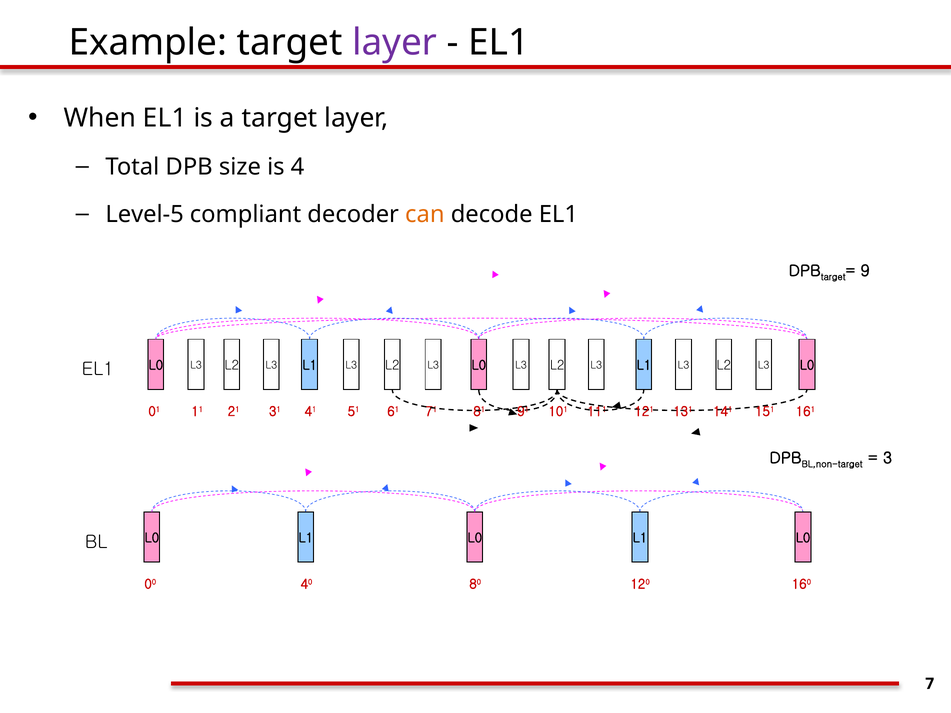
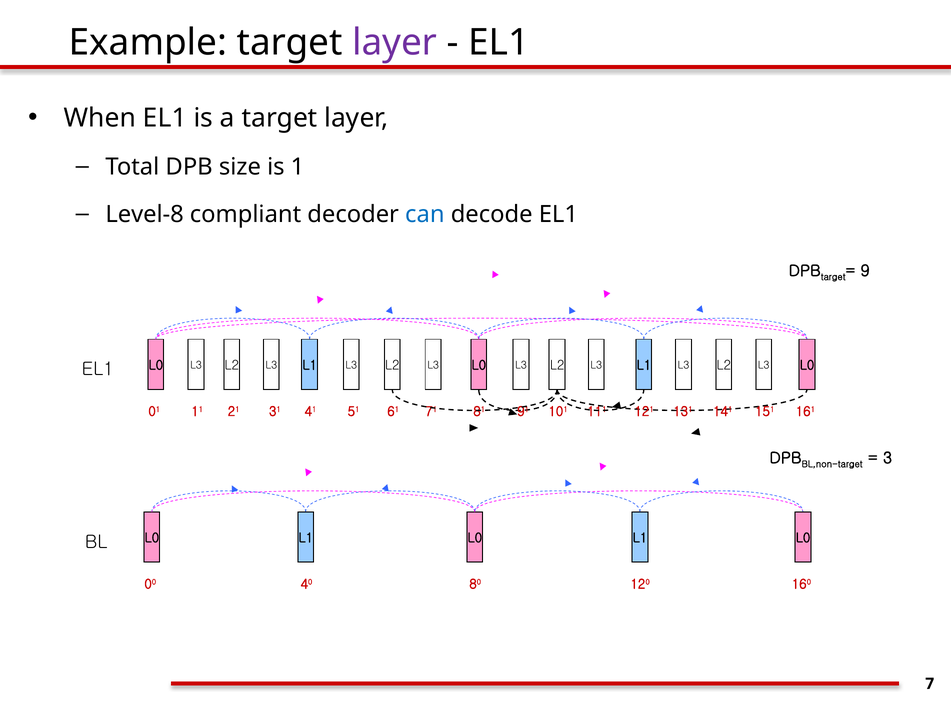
4: 4 -> 1 (298, 167)
Level-5: Level-5 -> Level-8 (145, 214)
can colour: orange -> blue (425, 214)
